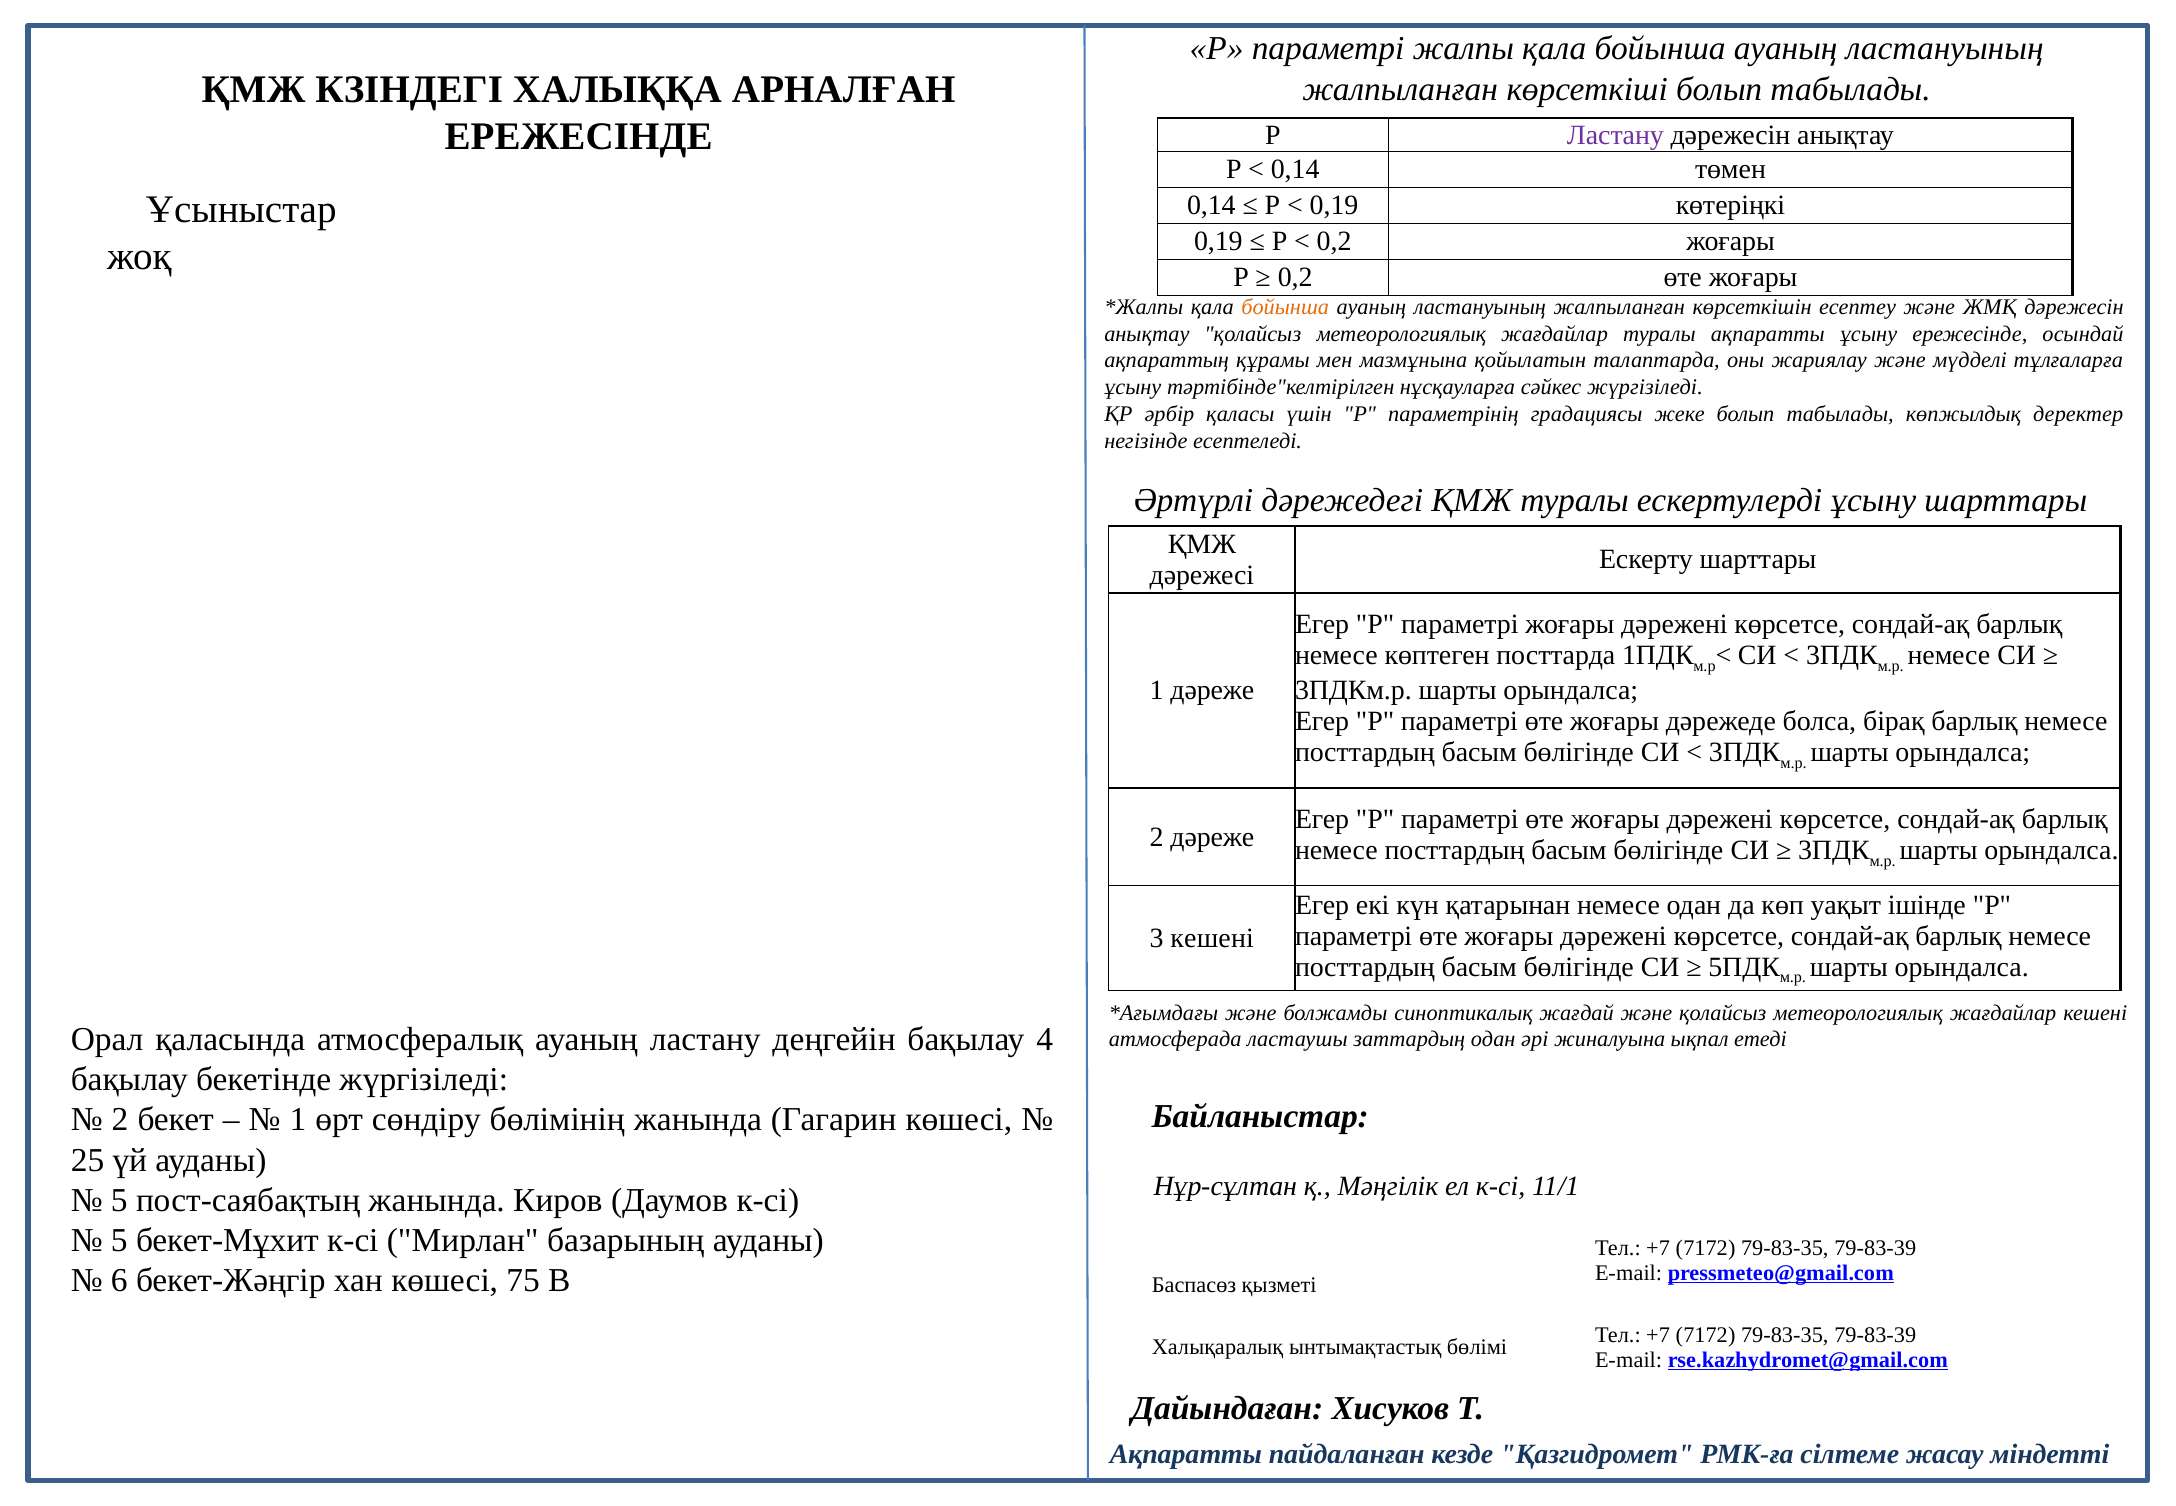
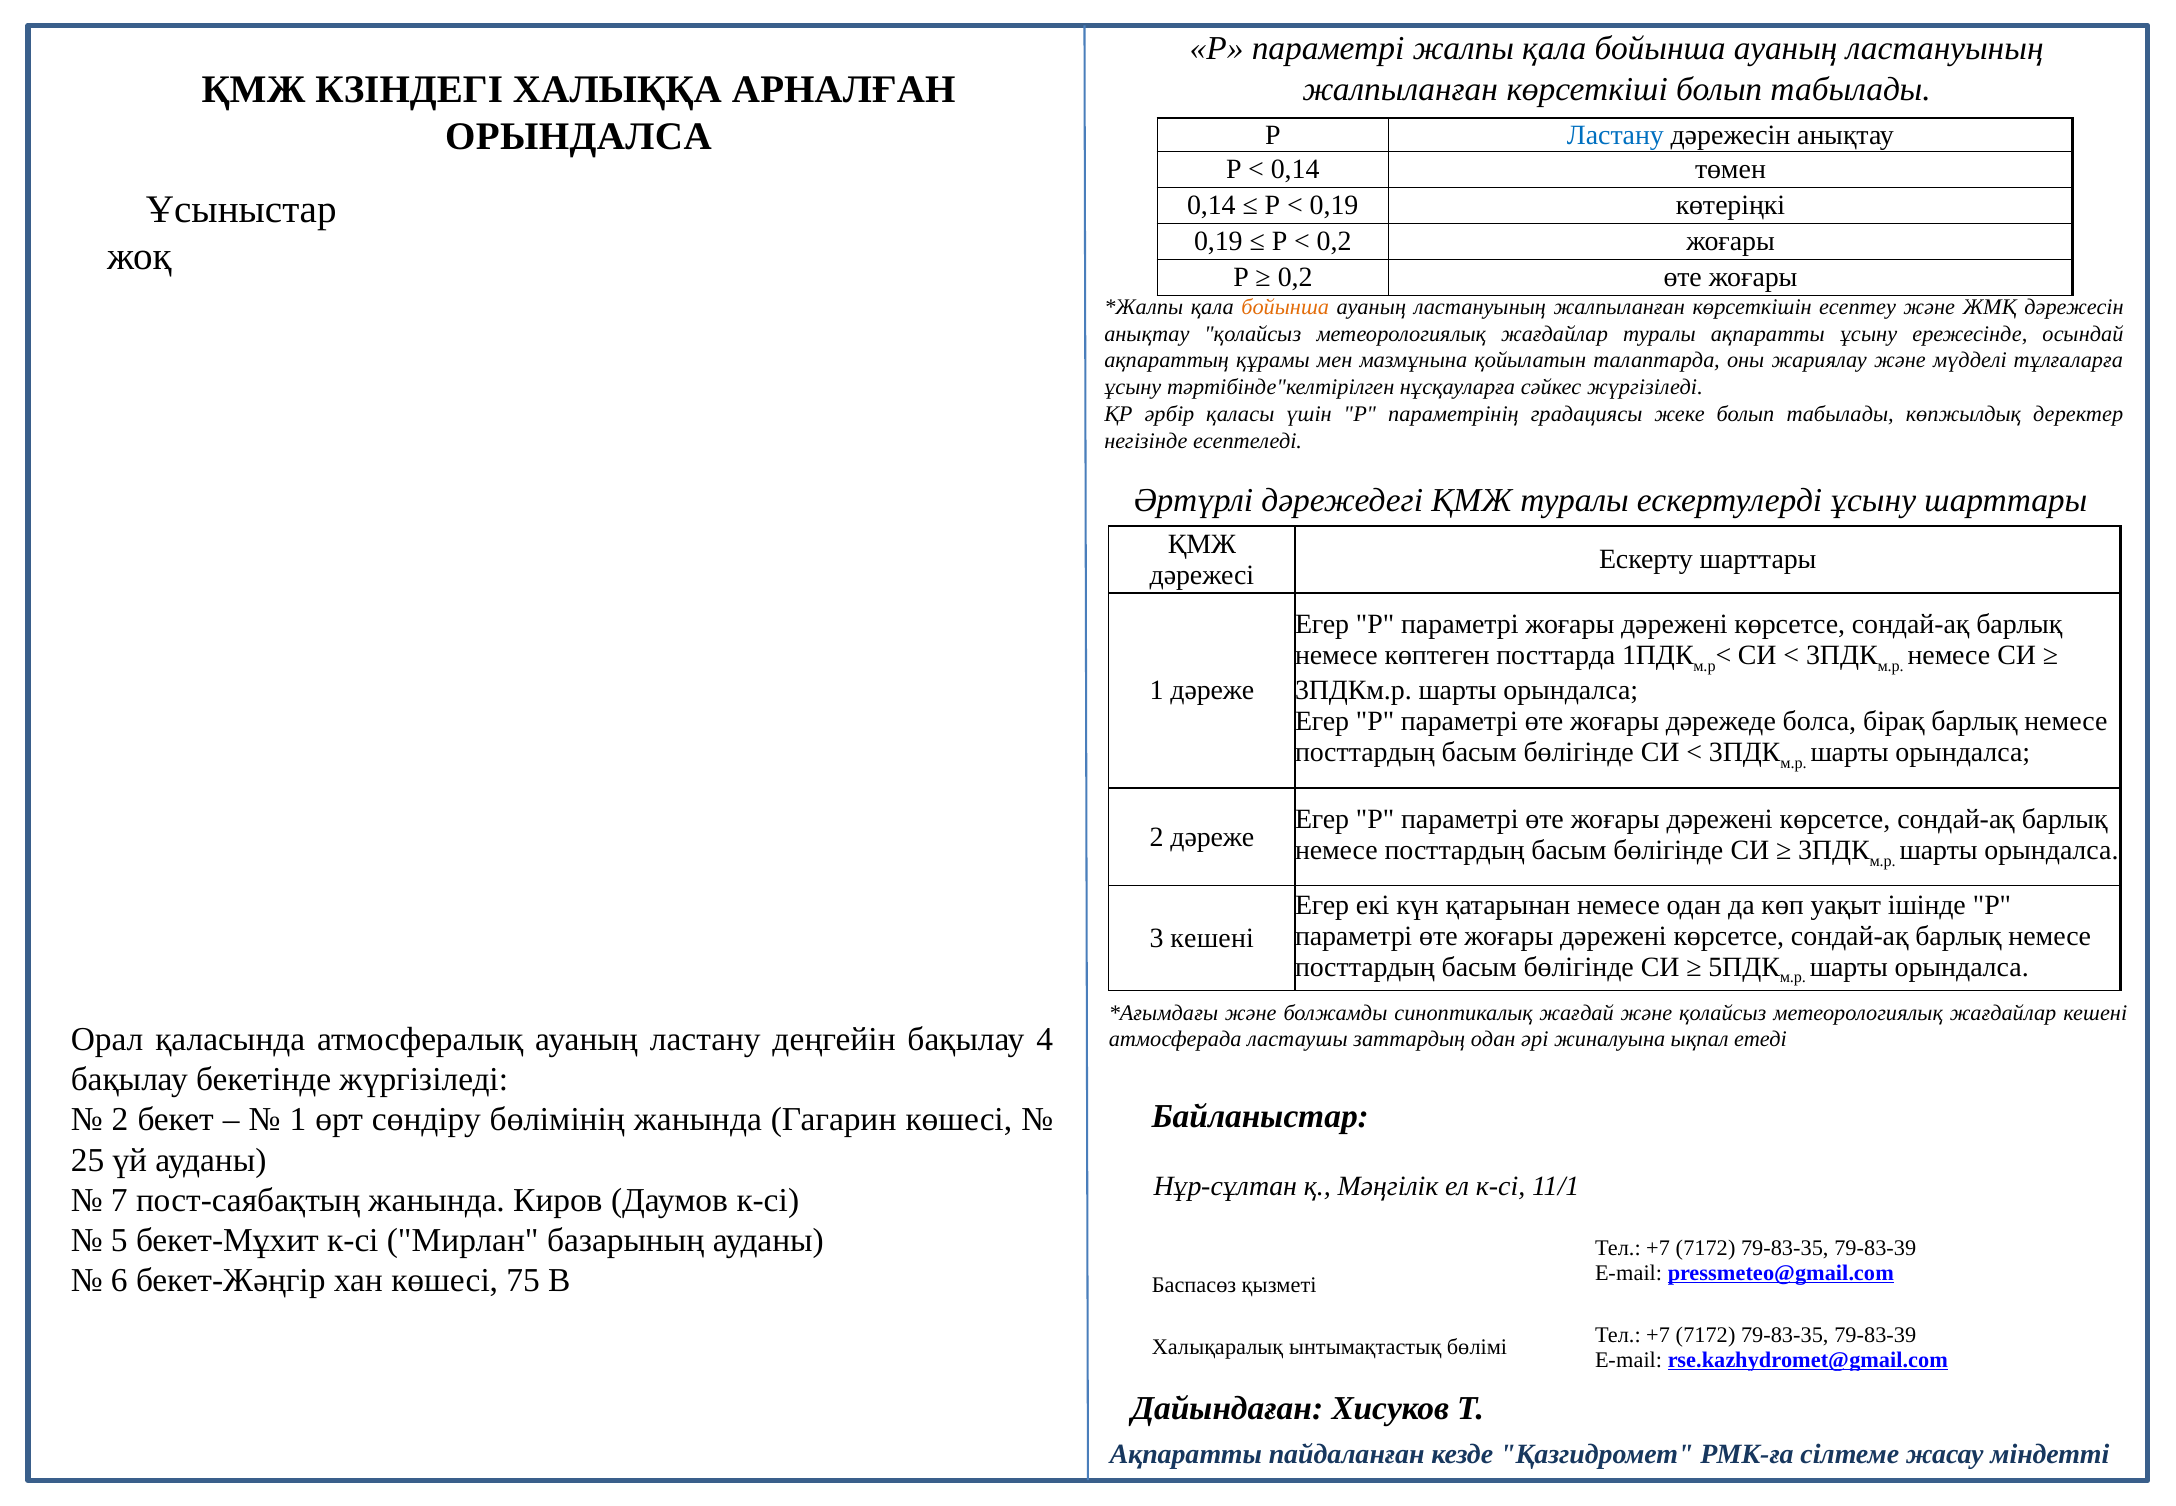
ЕРЕЖЕСІНДЕ: ЕРЕЖЕСІНДЕ -> ОРЫНДАЛСА (578, 137)
Ластану colour: purple -> blue (1615, 135)
5: 5 -> 7 (119, 1201)
